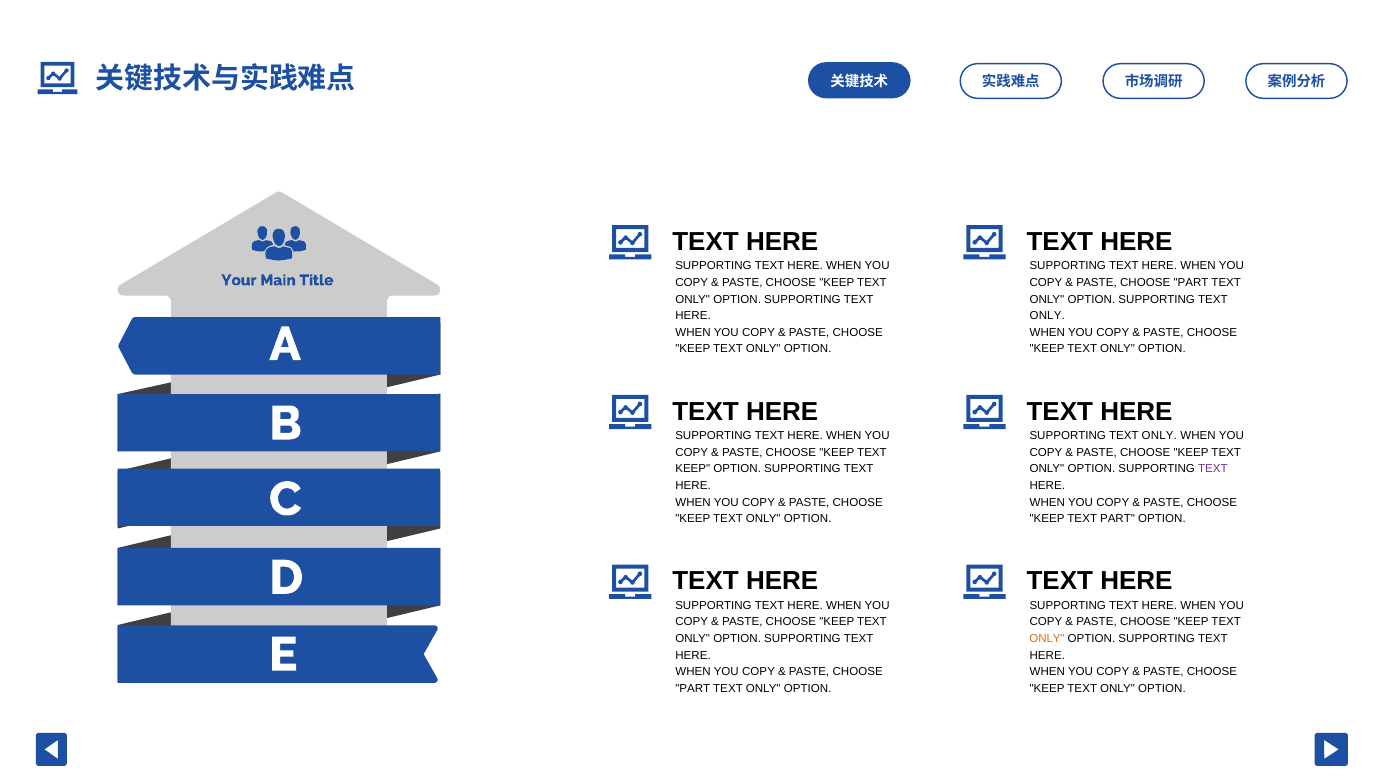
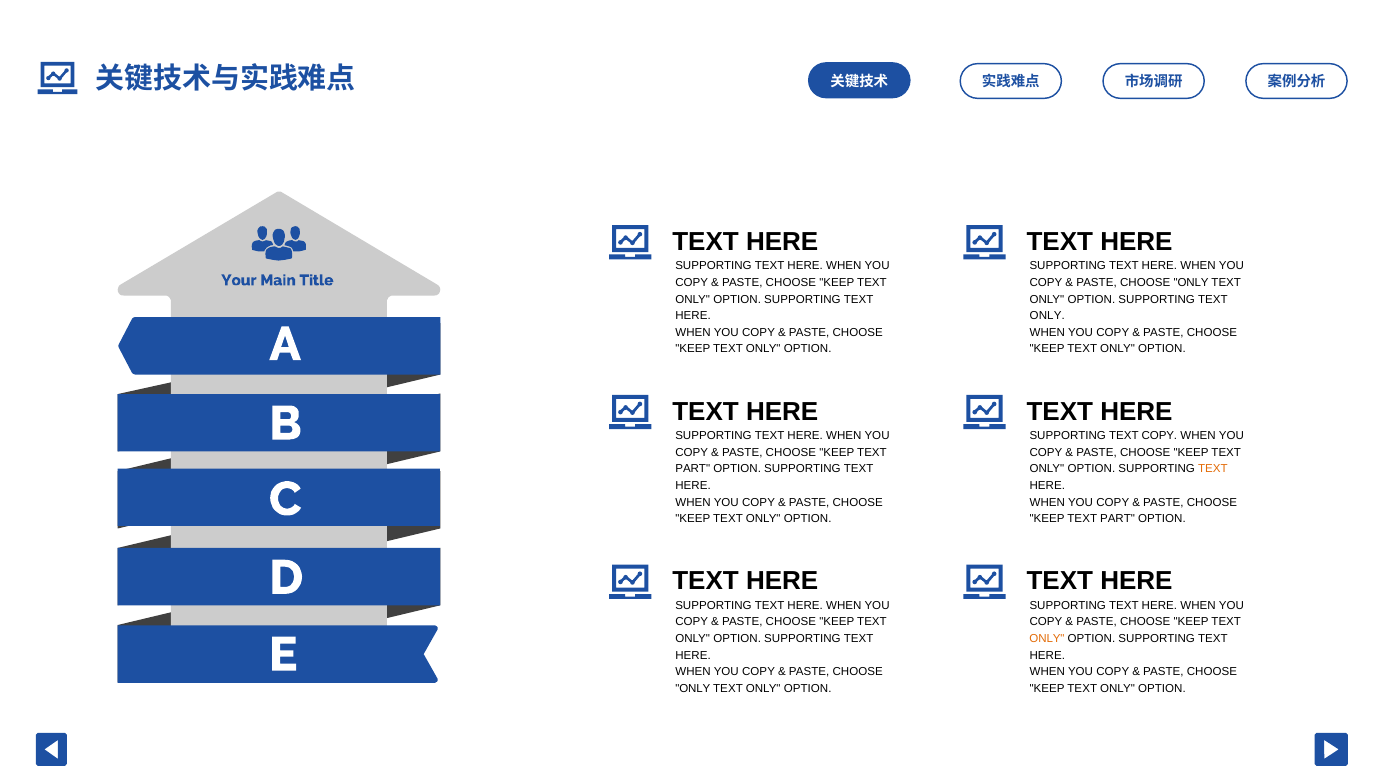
PART: PART -> ONLY (1191, 282)
ONLY: ONLY -> COPY (1159, 436)
KEEP: KEEP -> PART (693, 469)
TEXT colour: purple -> orange (1213, 469)
PART: PART -> ONLY (693, 688)
